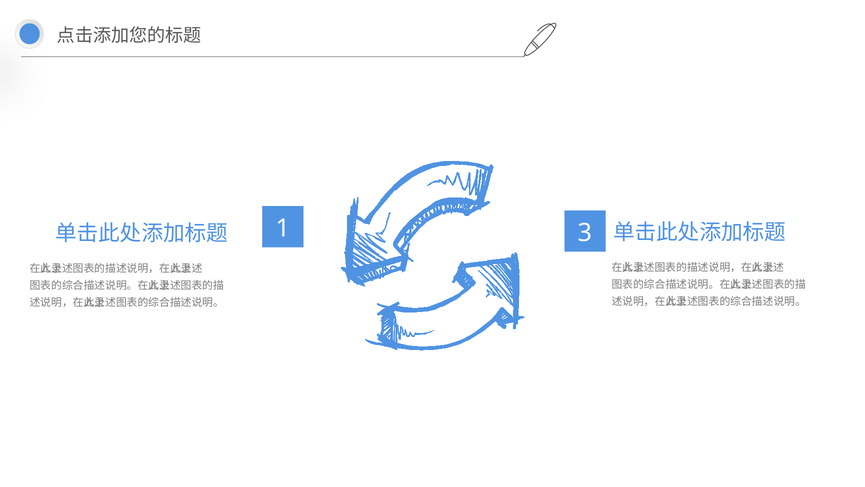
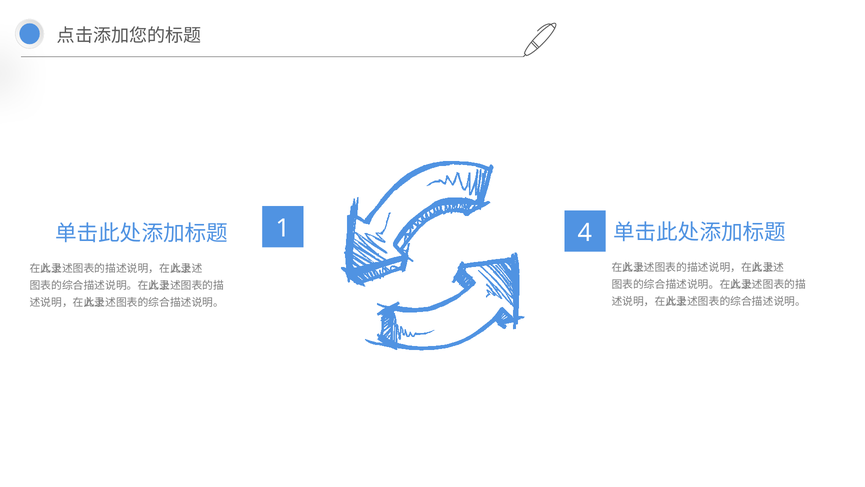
3: 3 -> 4 (585, 233)
